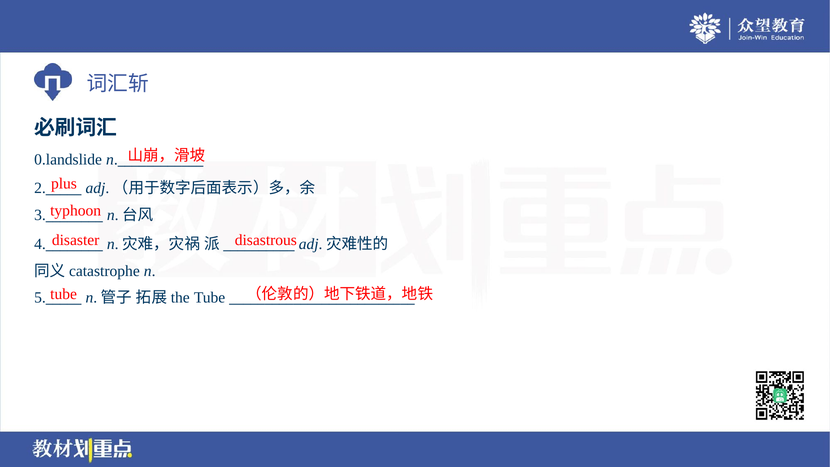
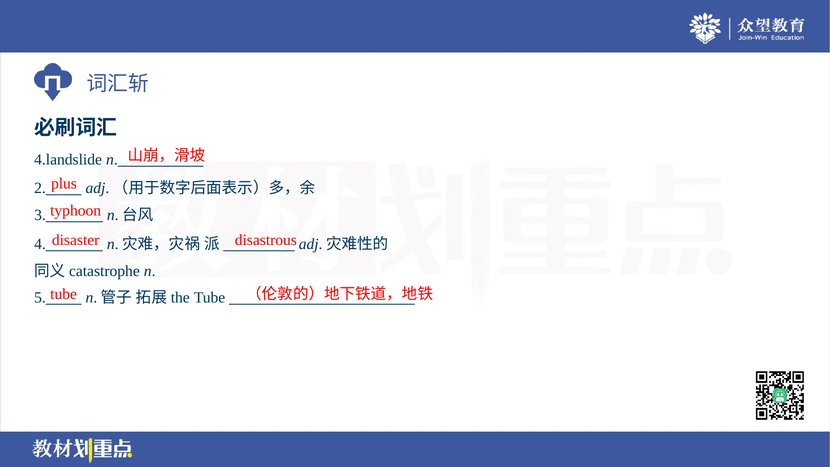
0.landslide: 0.landslide -> 4.landslide (68, 159)
